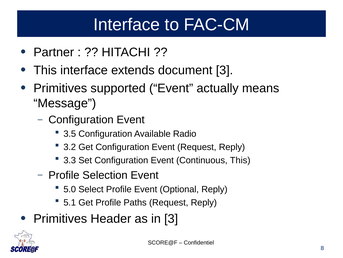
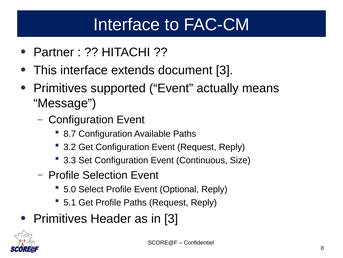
3.5: 3.5 -> 8.7 (70, 134)
Available Radio: Radio -> Paths (185, 134)
Continuous This: This -> Size (240, 160)
